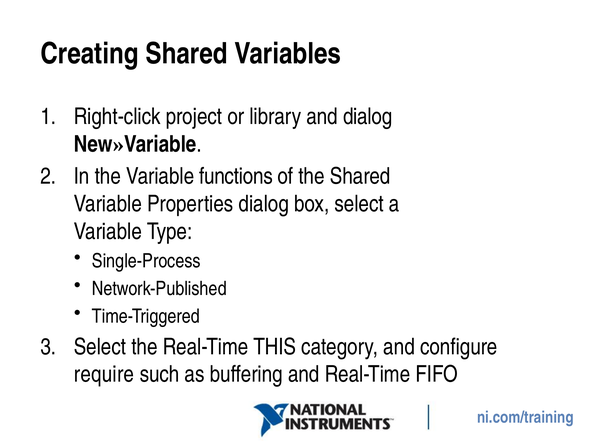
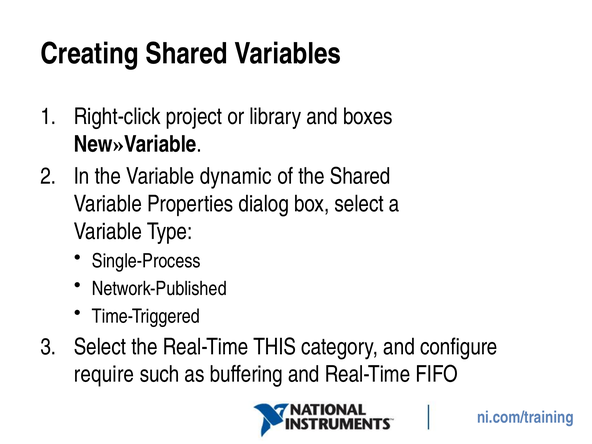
and dialog: dialog -> boxes (368, 116)
functions: functions -> dynamic (236, 176)
